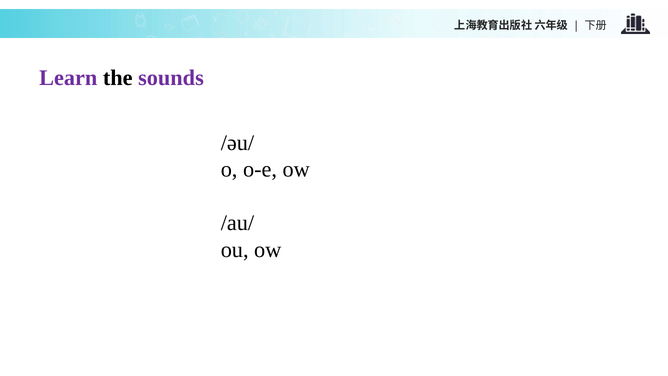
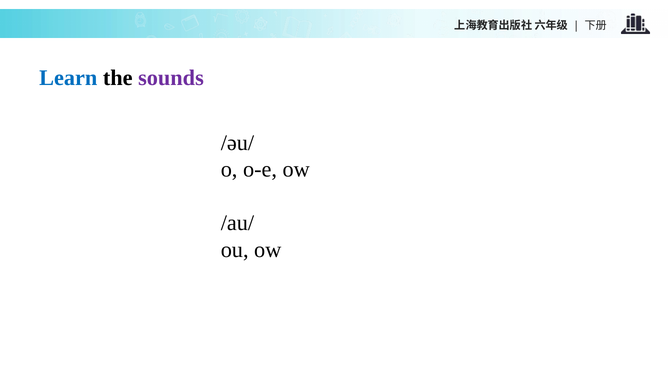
Learn colour: purple -> blue (68, 78)
